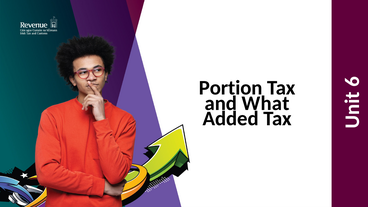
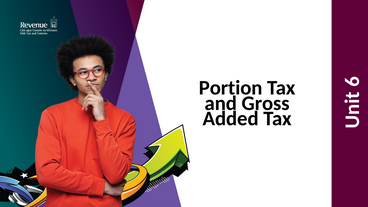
What: What -> Gross (266, 103)
